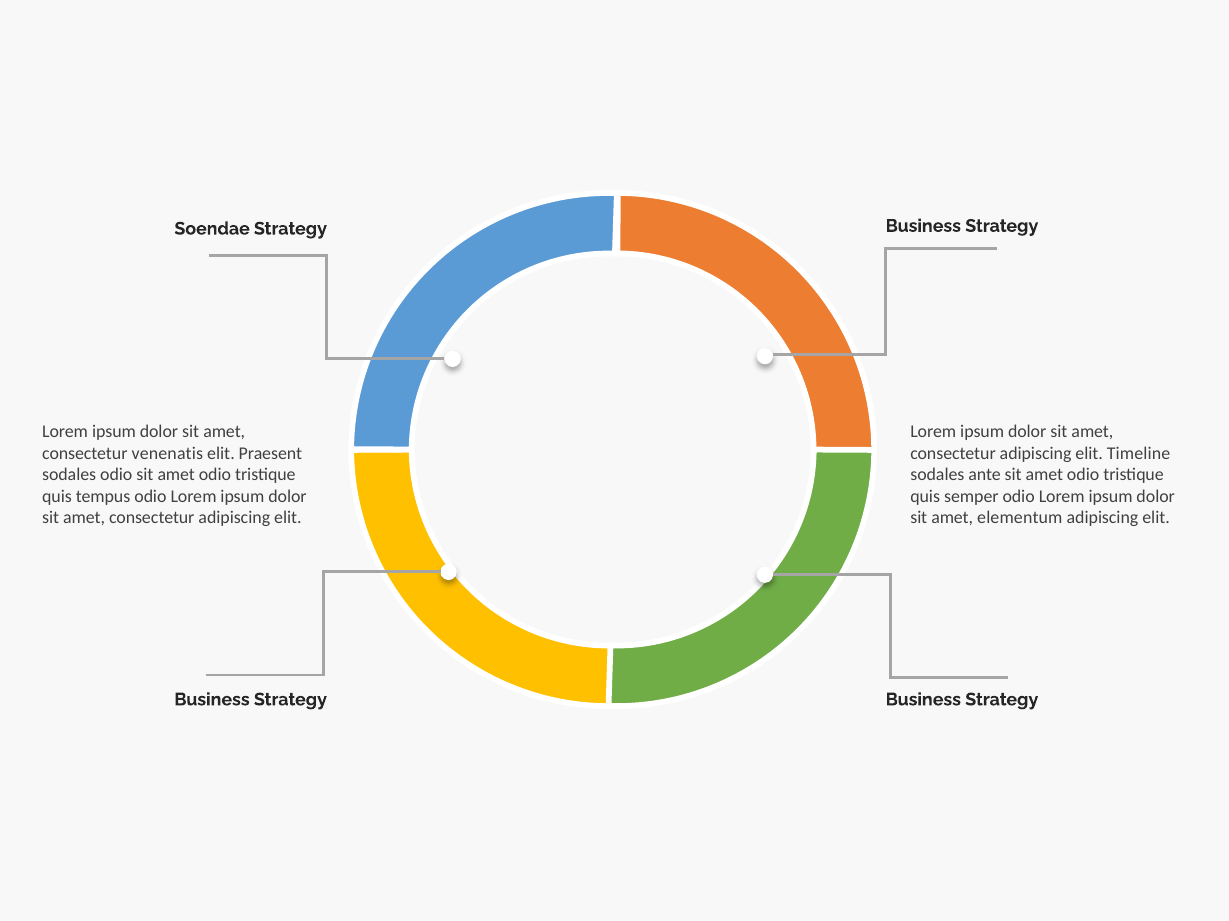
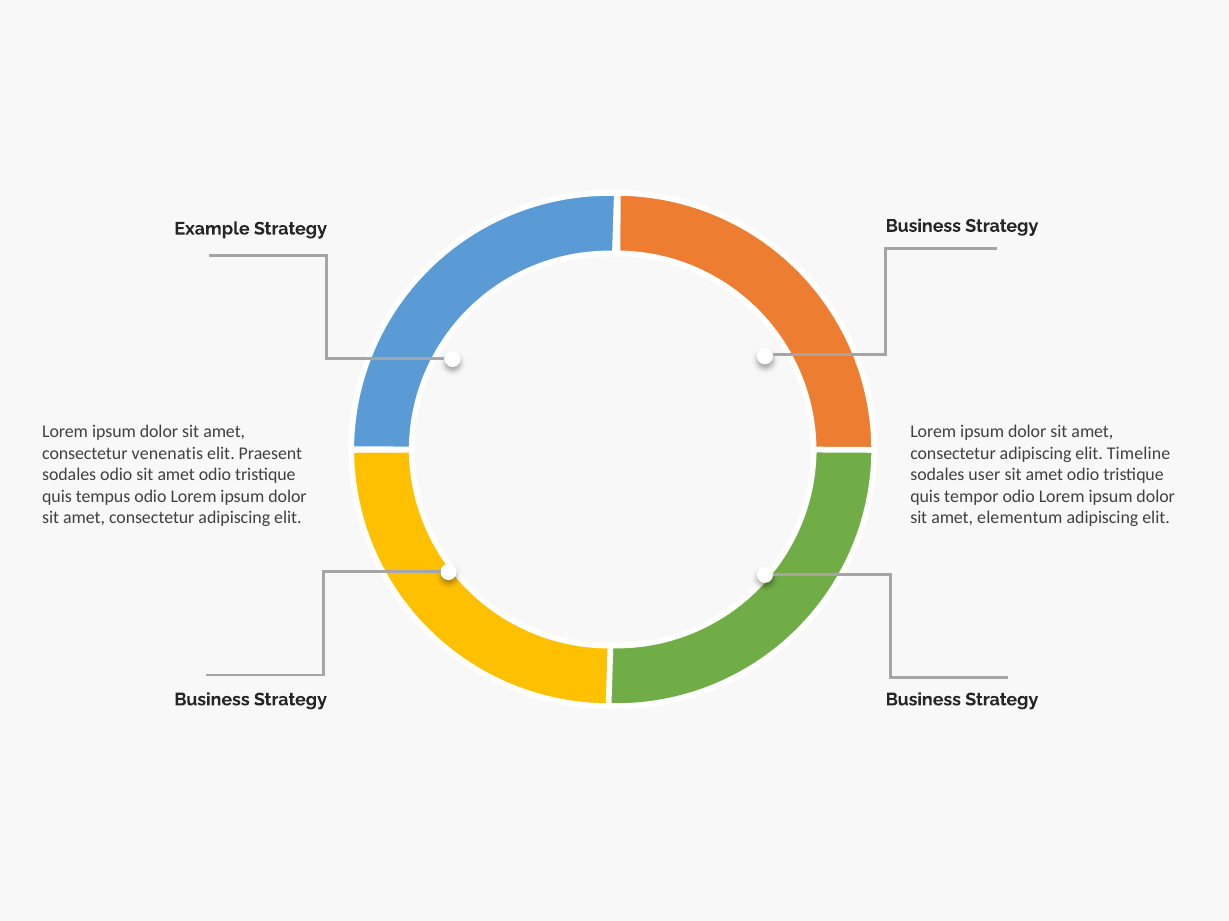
Soendae: Soendae -> Example (212, 229)
ante: ante -> user (984, 475)
semper: semper -> tempor (971, 497)
